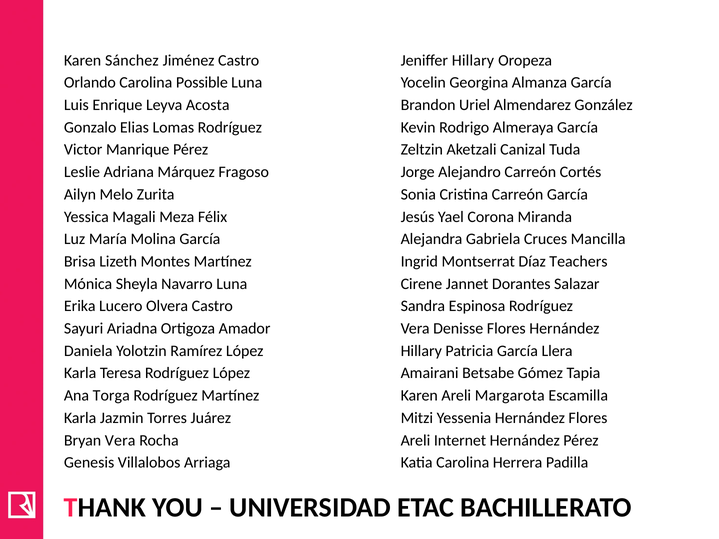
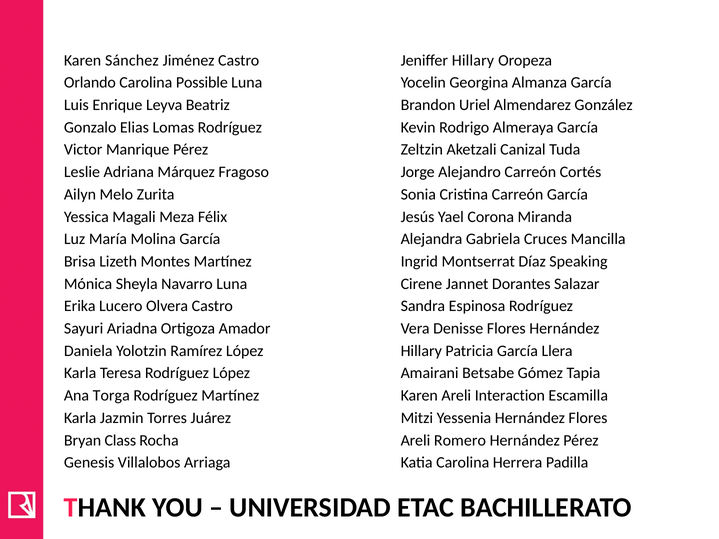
Acosta: Acosta -> Beatriz (208, 105)
Teachers: Teachers -> Speaking (578, 262)
Margarota: Margarota -> Interaction (510, 396)
Bryan Vera: Vera -> Class (120, 440)
Internet: Internet -> Romero (460, 440)
